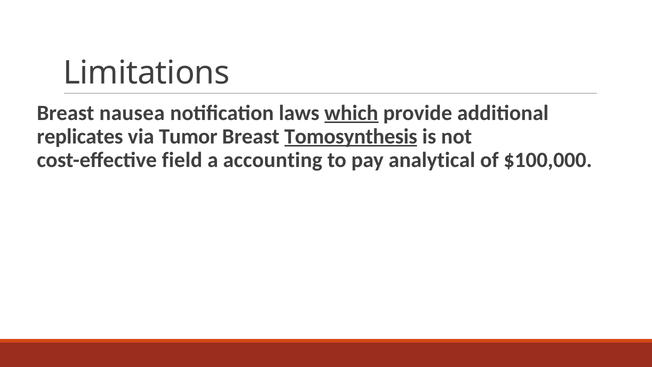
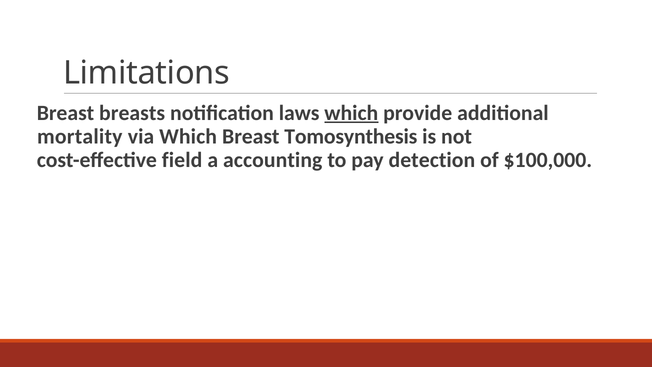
nausea: nausea -> breasts (132, 113)
replicates: replicates -> mortality (80, 136)
via Tumor: Tumor -> Which (188, 136)
Tomosynthesis underline: present -> none (351, 136)
analytical: analytical -> detection (432, 160)
